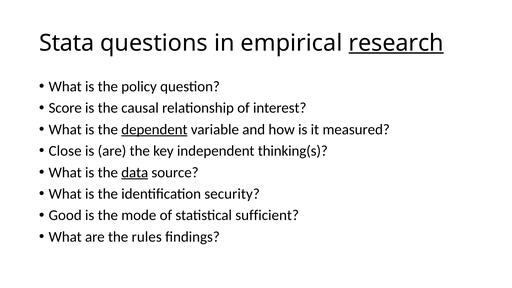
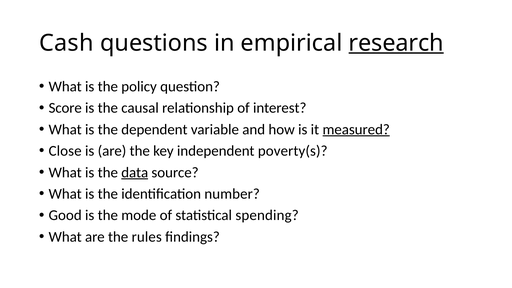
Stata: Stata -> Cash (66, 43)
dependent underline: present -> none (154, 130)
measured underline: none -> present (356, 130)
thinking(s: thinking(s -> poverty(s (293, 151)
security: security -> number (232, 194)
sufficient: sufficient -> spending (267, 215)
